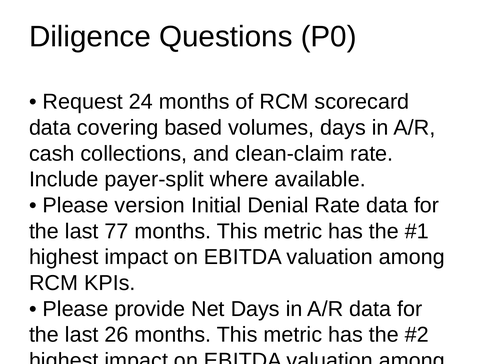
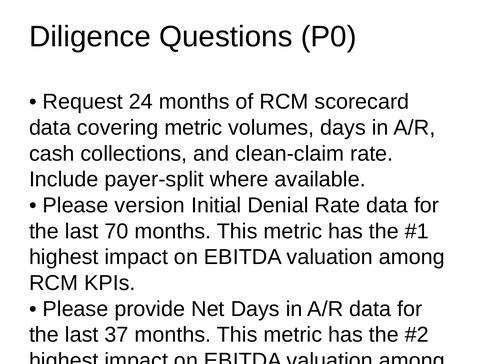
covering based: based -> metric (193, 128)
77: 77 -> 70 (116, 231)
26: 26 -> 37 (116, 335)
